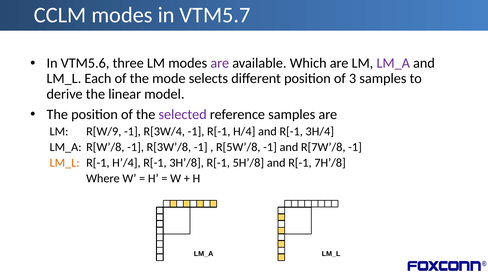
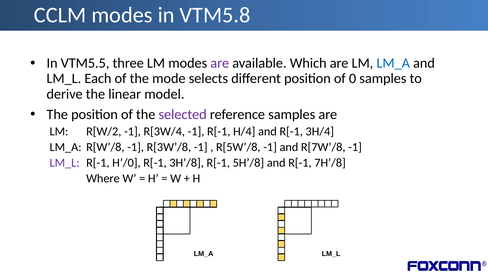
VTM5.7: VTM5.7 -> VTM5.8 (215, 15)
VTM5.6: VTM5.6 -> VTM5.5 (85, 63)
LM_A colour: purple -> blue (393, 63)
3: 3 -> 0 (353, 78)
R[W/9: R[W/9 -> R[W/2 (104, 131)
LM_L colour: orange -> purple (65, 163)
H’/4: H’/4 -> H’/0 (126, 163)
